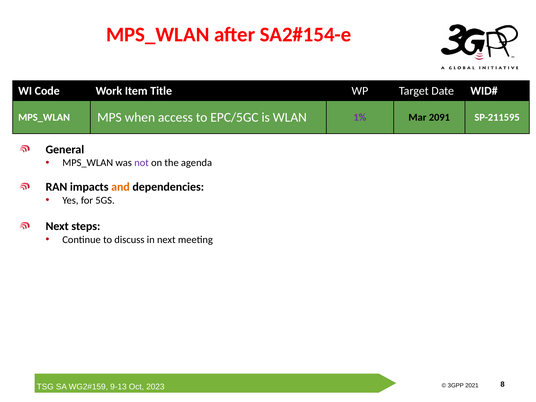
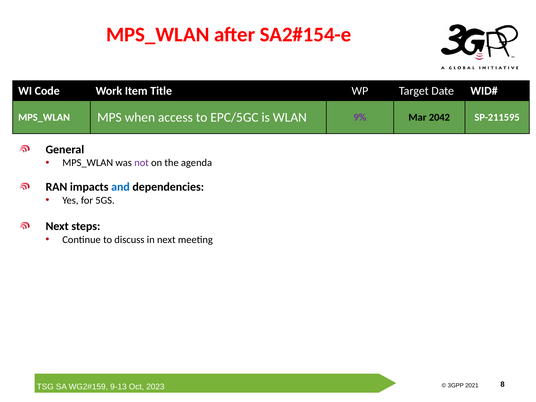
1%: 1% -> 9% (360, 117)
2091: 2091 -> 2042 (439, 117)
and colour: orange -> blue (120, 187)
